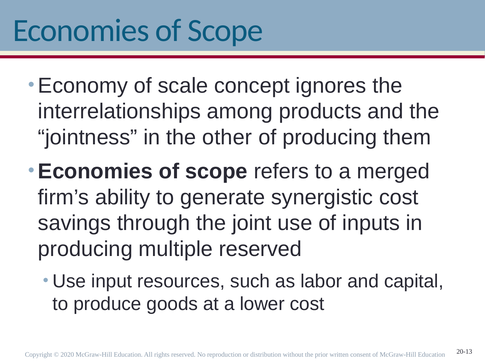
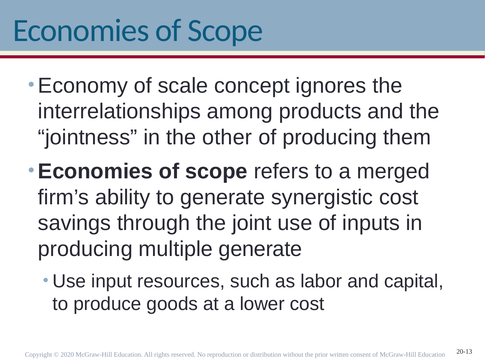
multiple reserved: reserved -> generate (260, 249)
